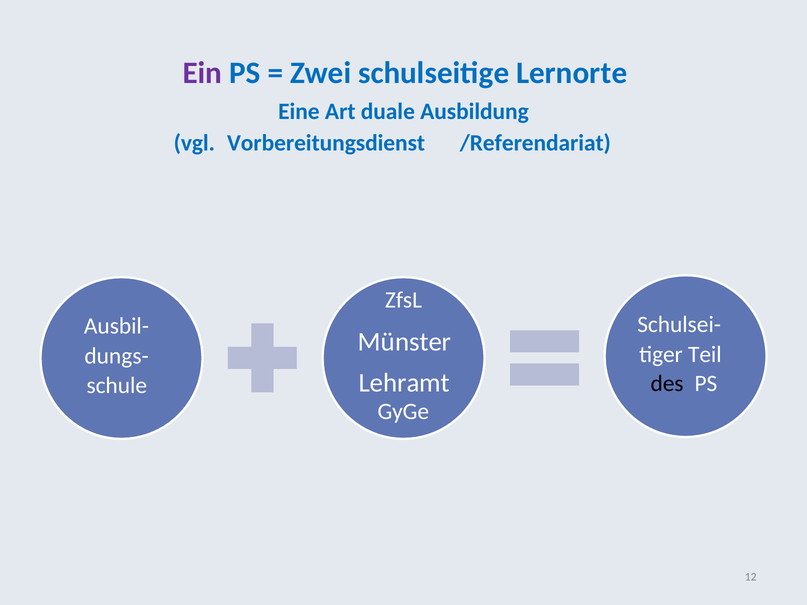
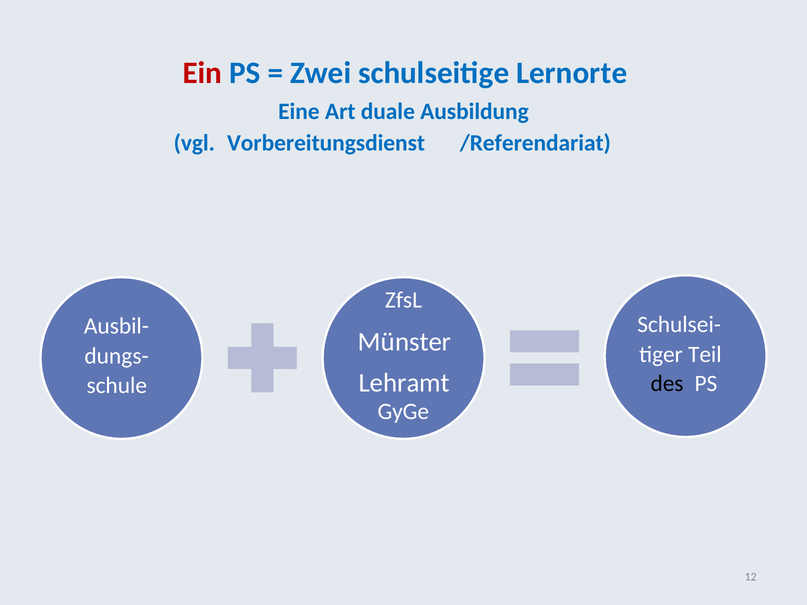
Ein colour: purple -> red (202, 73)
